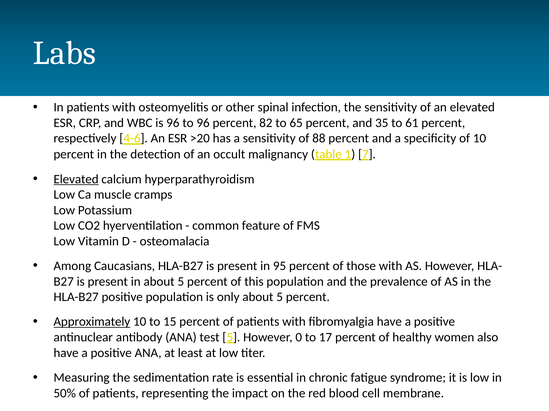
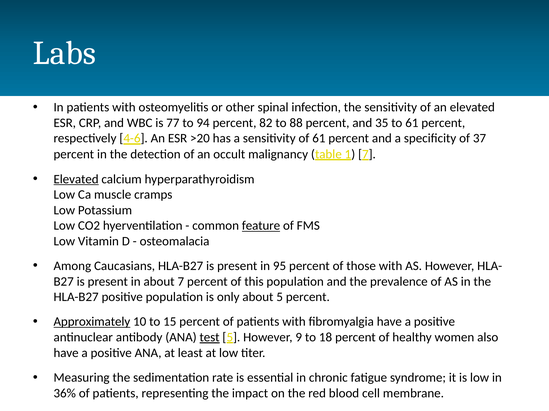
is 96: 96 -> 77 (173, 123)
to 96: 96 -> 94 (203, 123)
65: 65 -> 88 (296, 123)
of 88: 88 -> 61 (319, 139)
of 10: 10 -> 37 (480, 139)
feature underline: none -> present (261, 226)
in about 5: 5 -> 7 (181, 282)
test underline: none -> present (210, 338)
0: 0 -> 9 (299, 338)
17: 17 -> 18 (326, 338)
50%: 50% -> 36% (65, 394)
